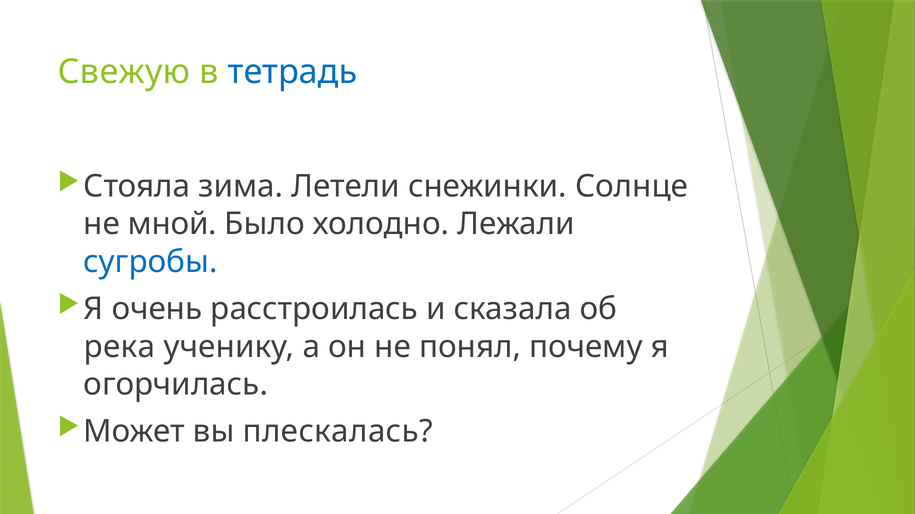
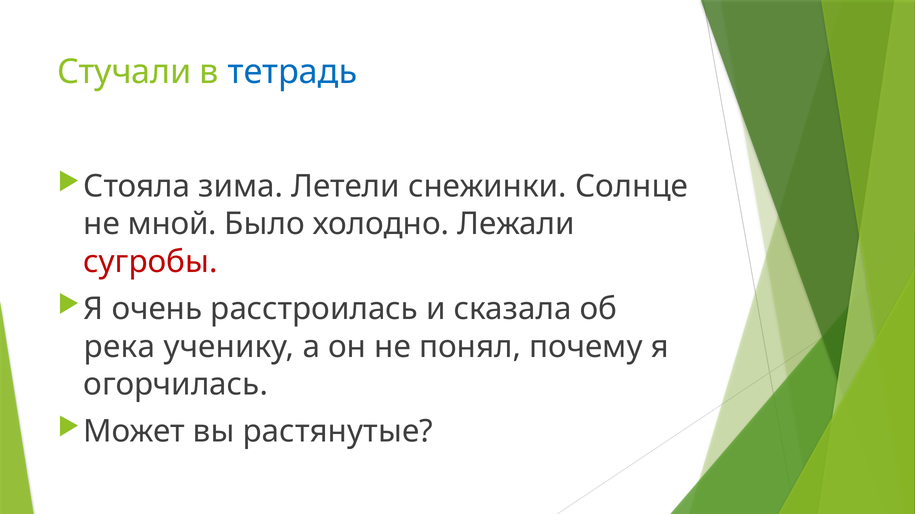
Свежую: Свежую -> Стучали (124, 72)
сугробы colour: blue -> red (150, 262)
плескалась: плескалась -> растянутые (338, 432)
